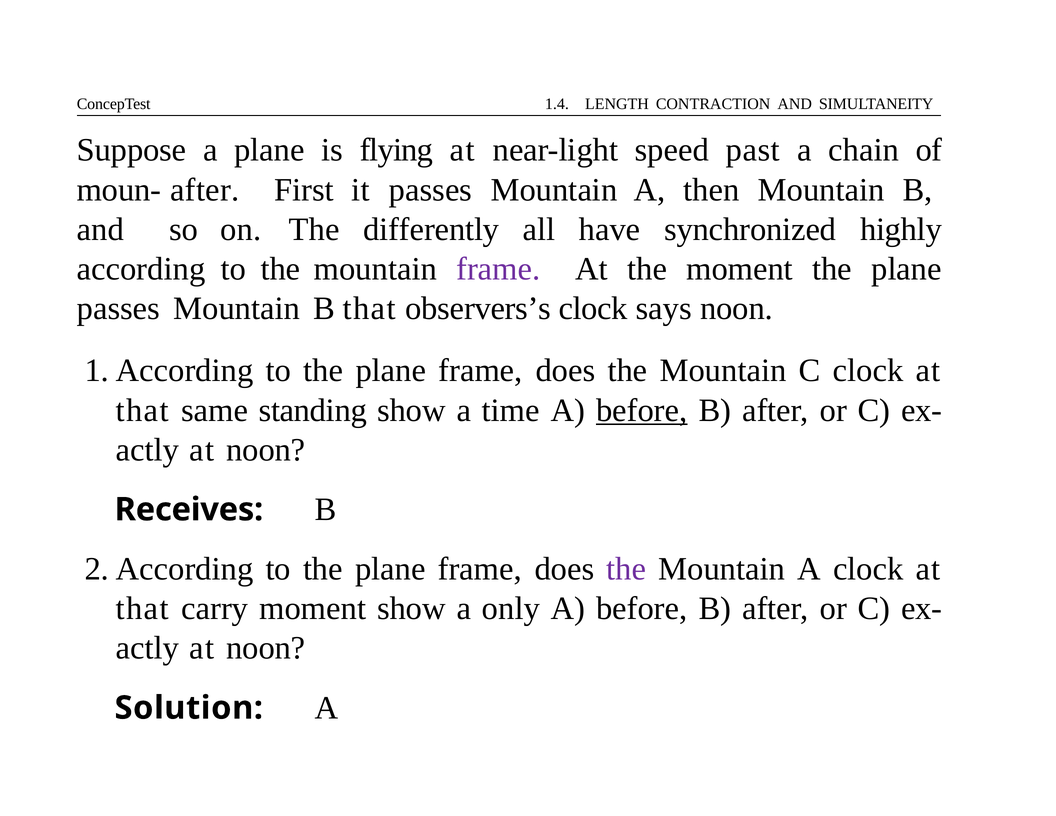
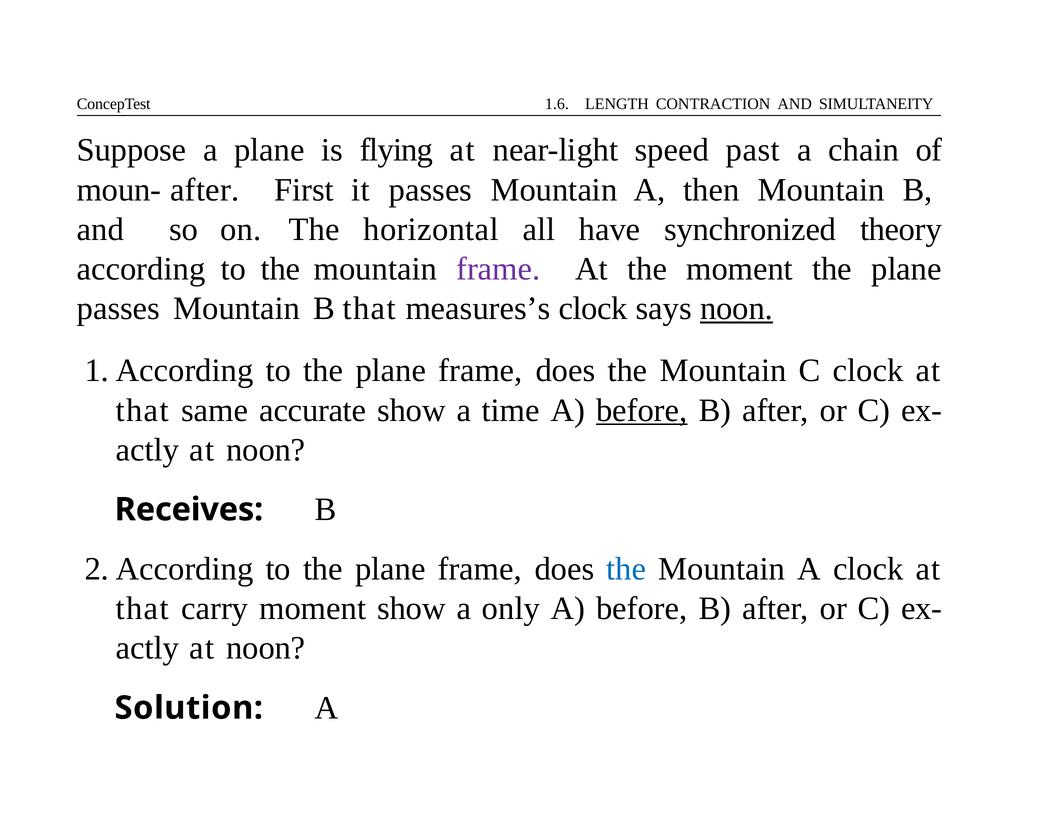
1.4: 1.4 -> 1.6 (557, 104)
differently: differently -> horizontal (431, 229)
highly: highly -> theory (901, 229)
observers’s: observers’s -> measures’s (478, 308)
noon underline: none -> present (737, 308)
standing: standing -> accurate (313, 410)
the colour: purple -> blue (626, 569)
